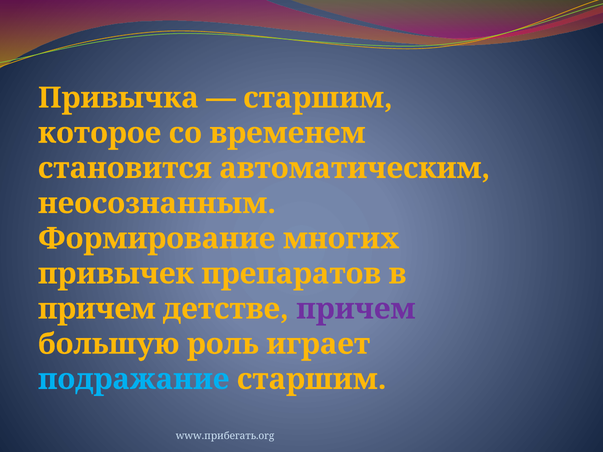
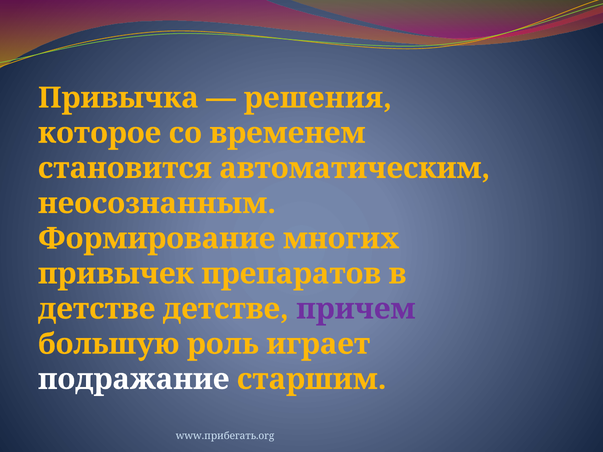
старшим: старшим -> решения (318, 98)
причем: причем -> детстве (97, 309)
подражание colour: light blue -> white (134, 379)
